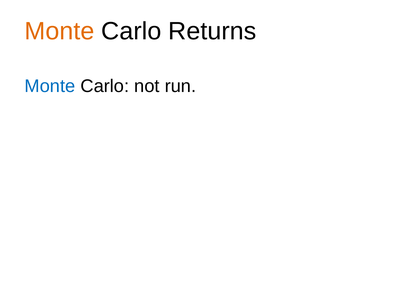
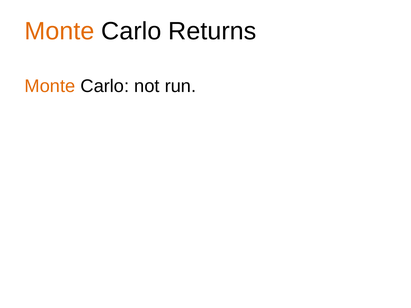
Monte colour: blue -> orange (50, 86)
